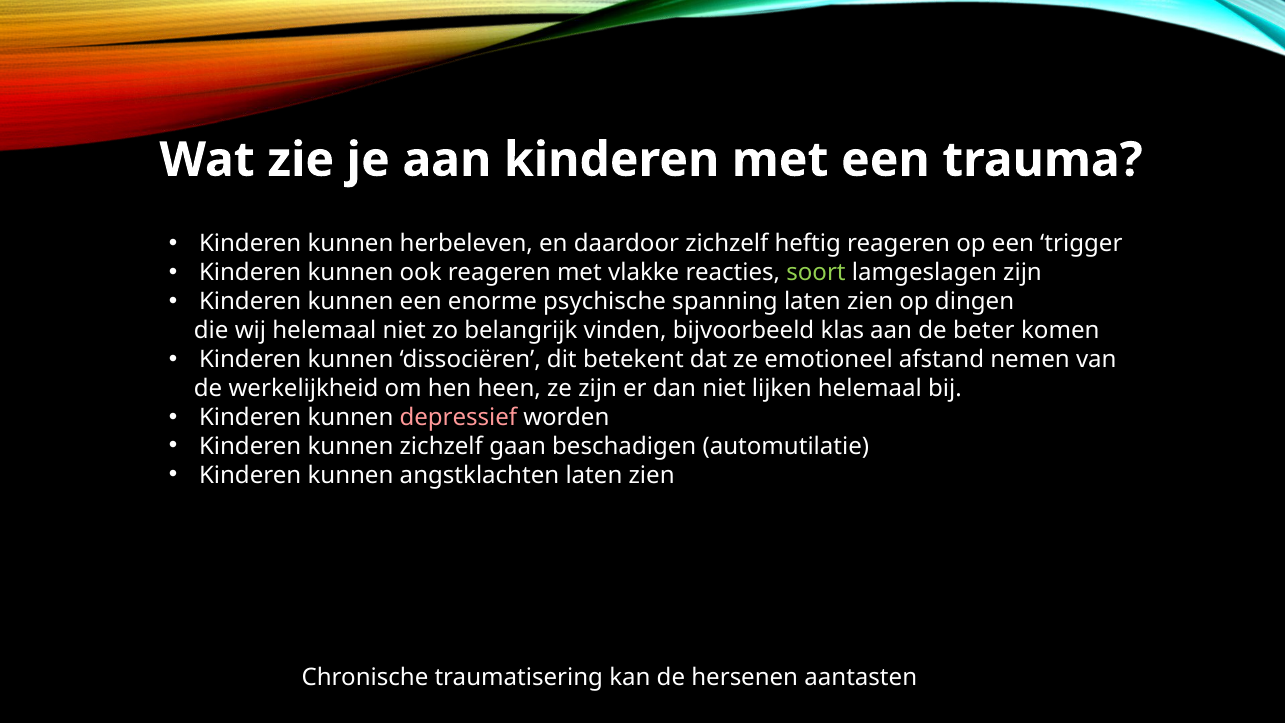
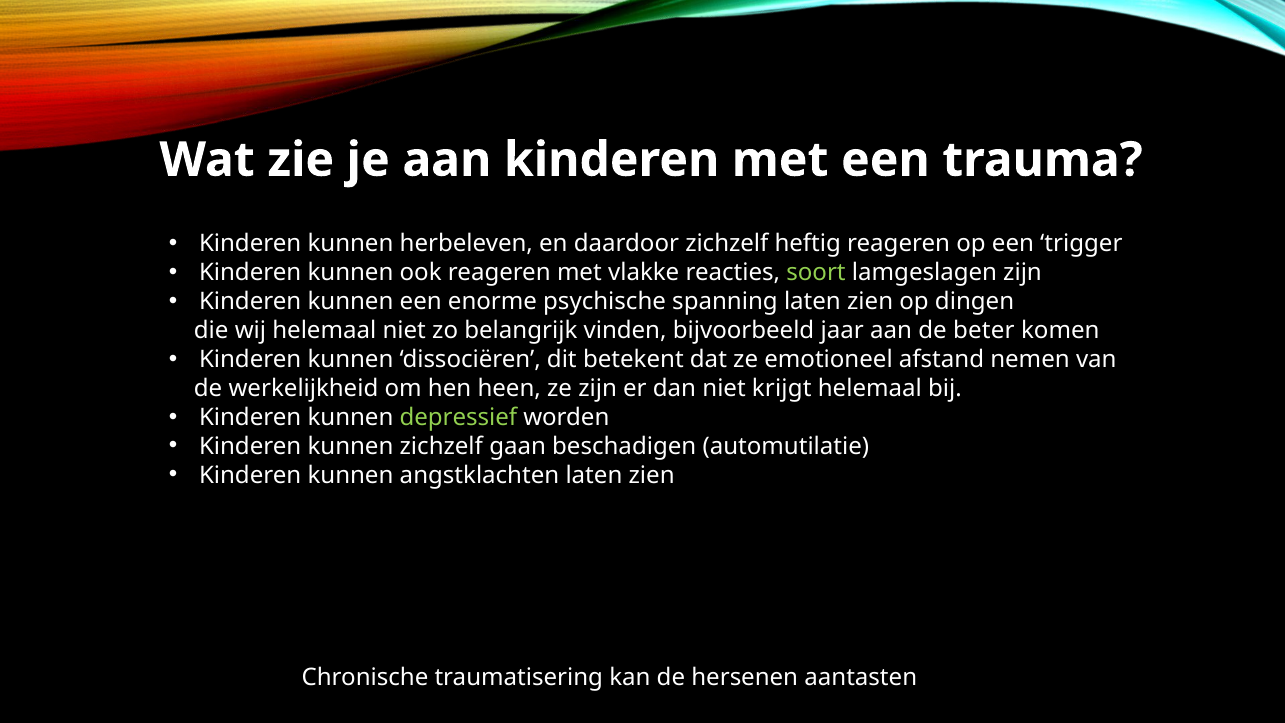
klas: klas -> jaar (842, 330)
lijken: lijken -> krijgt (782, 388)
depressief colour: pink -> light green (458, 417)
